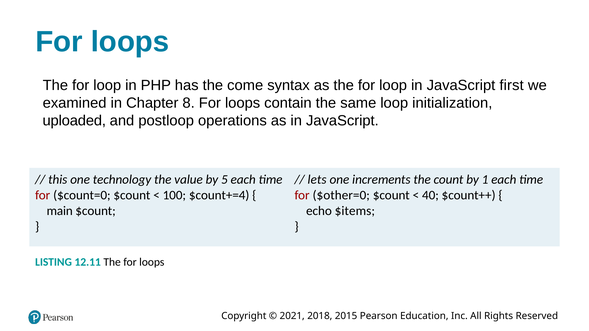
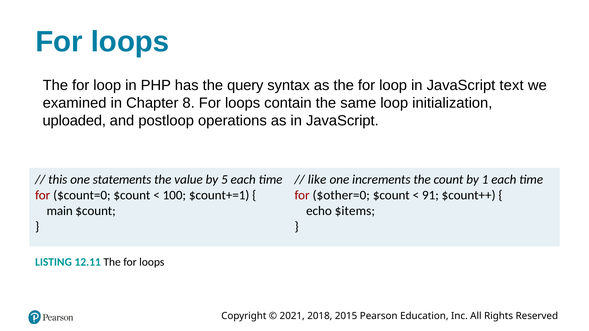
come: come -> query (245, 85)
first: first -> text (512, 85)
technology: technology -> statements (122, 180)
lets: lets -> like (317, 180)
$count+=4: $count+=4 -> $count+=1 (219, 195)
40: 40 -> 91 (430, 195)
